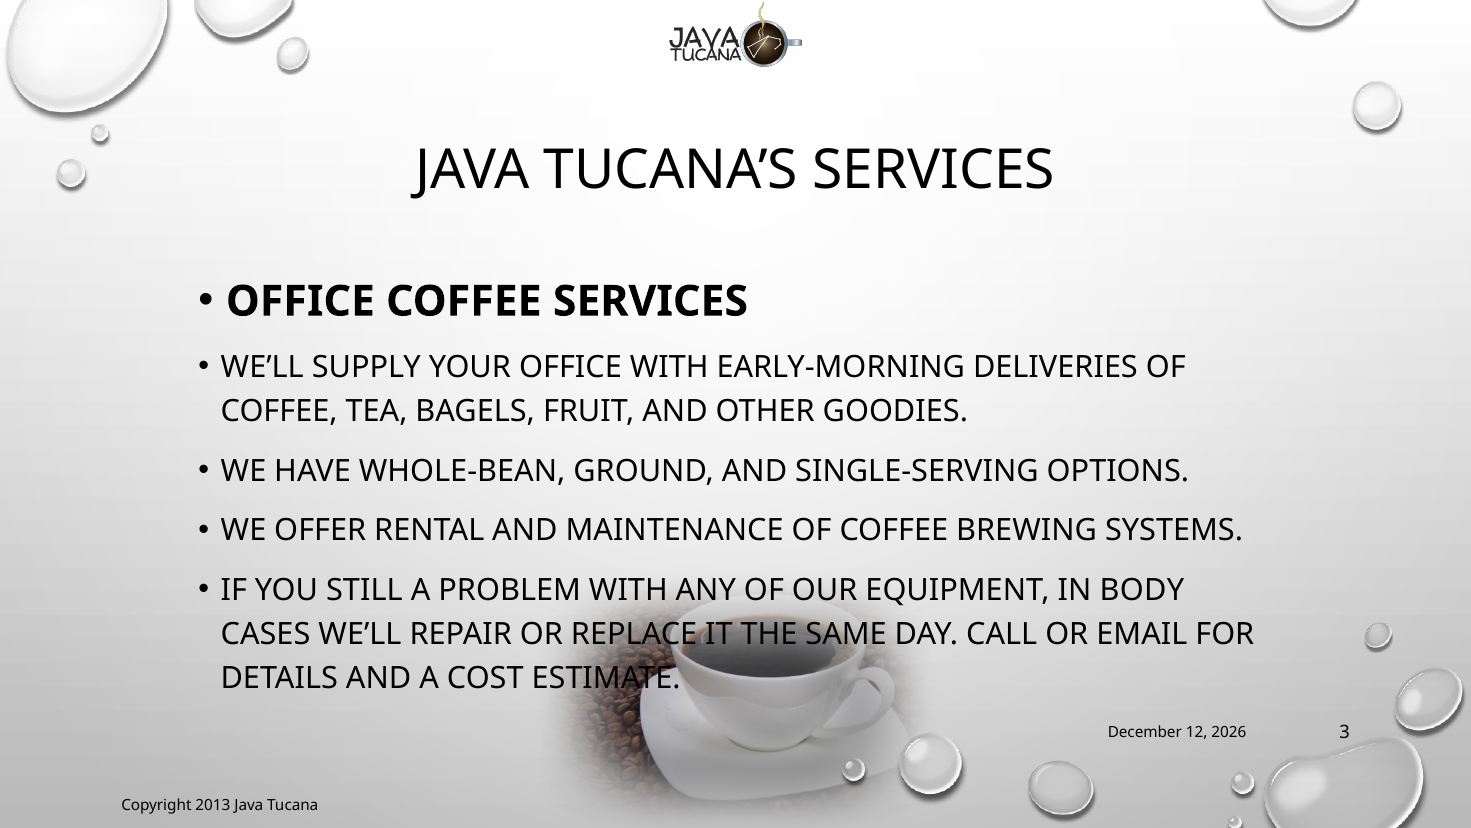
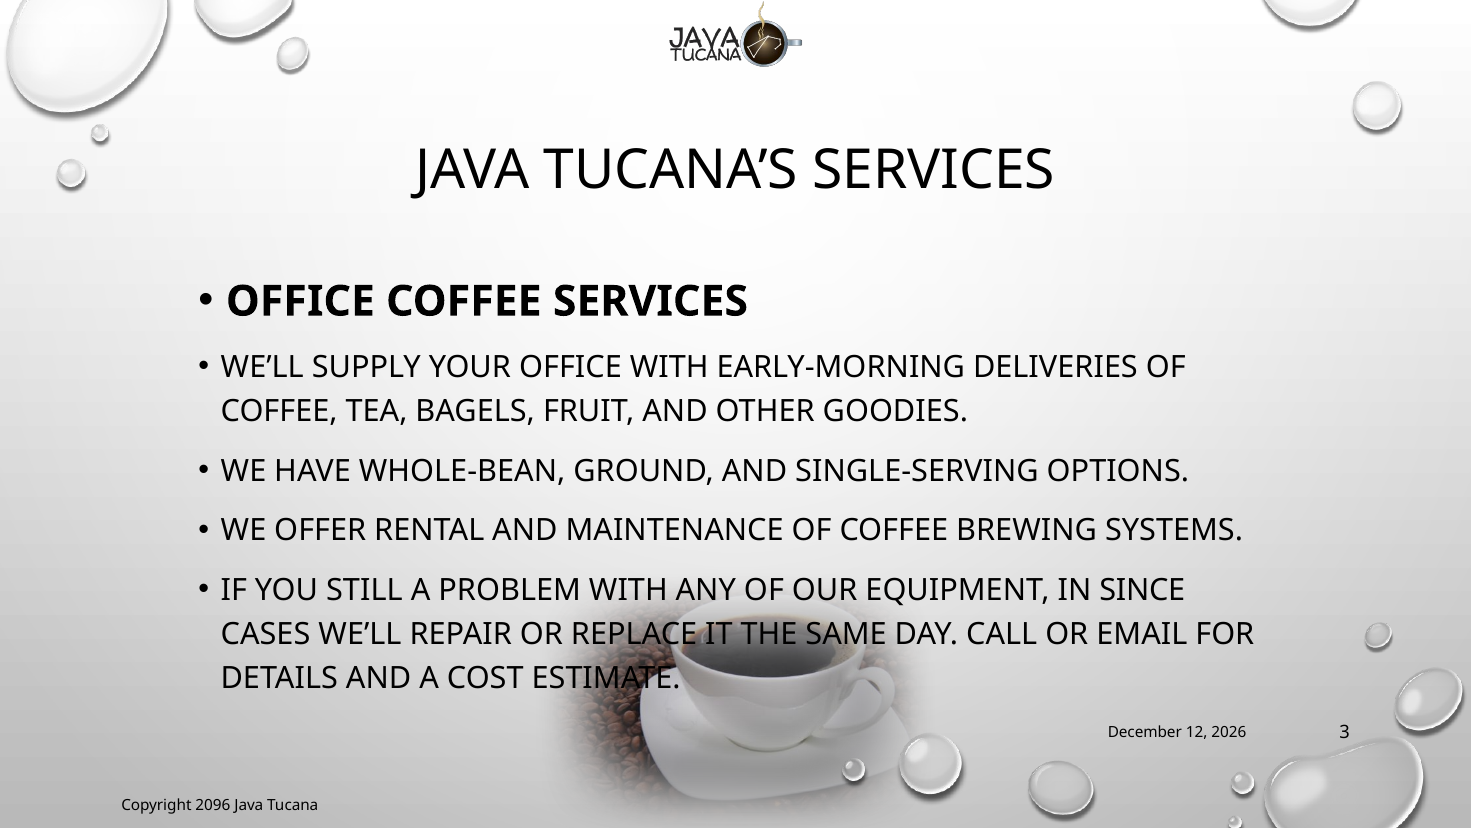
BODY: BODY -> SINCE (1142, 590)
2013: 2013 -> 2096 (213, 805)
